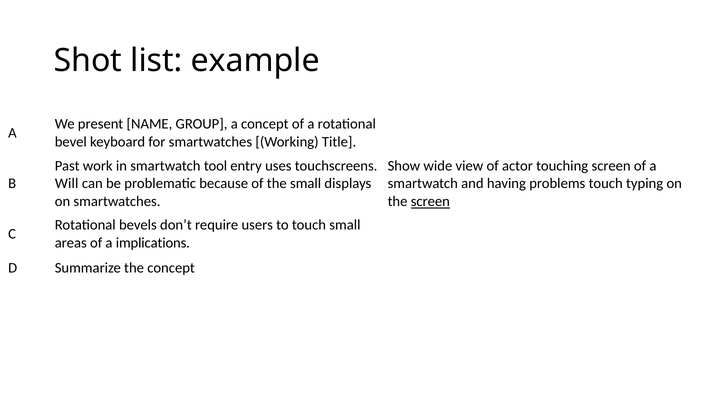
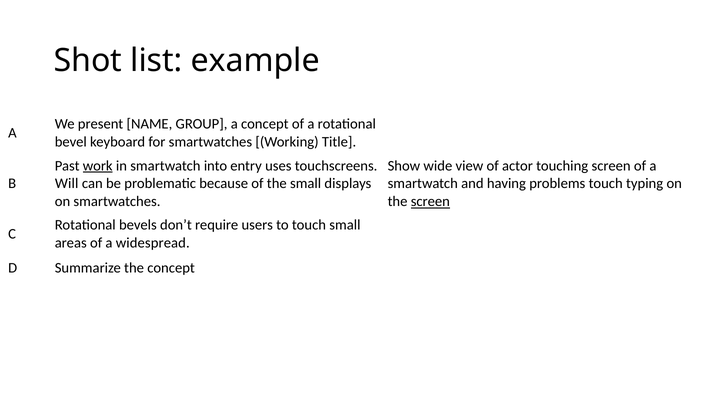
work underline: none -> present (98, 166)
tool: tool -> into (215, 166)
implications: implications -> widespread (153, 243)
